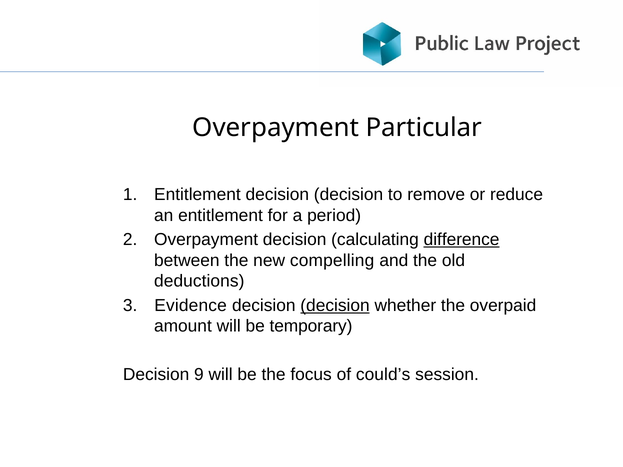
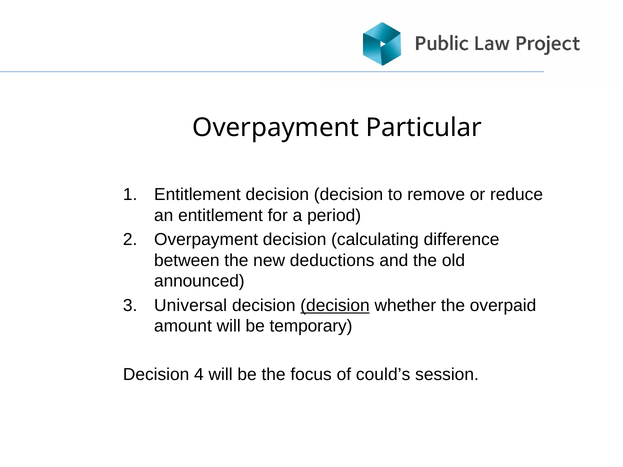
difference underline: present -> none (462, 240)
compelling: compelling -> deductions (332, 261)
deductions: deductions -> announced (199, 281)
Evidence: Evidence -> Universal (191, 306)
9: 9 -> 4 (199, 375)
